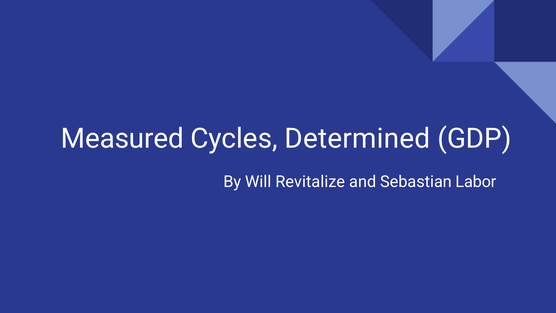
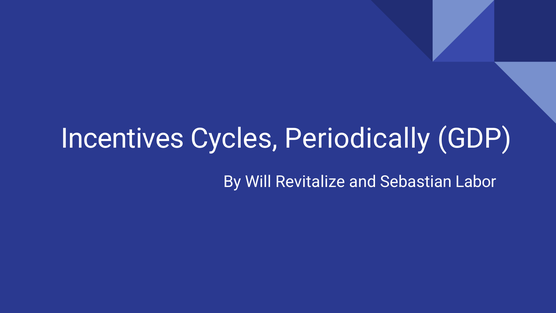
Measured: Measured -> Incentives (122, 139)
Determined: Determined -> Periodically (357, 139)
